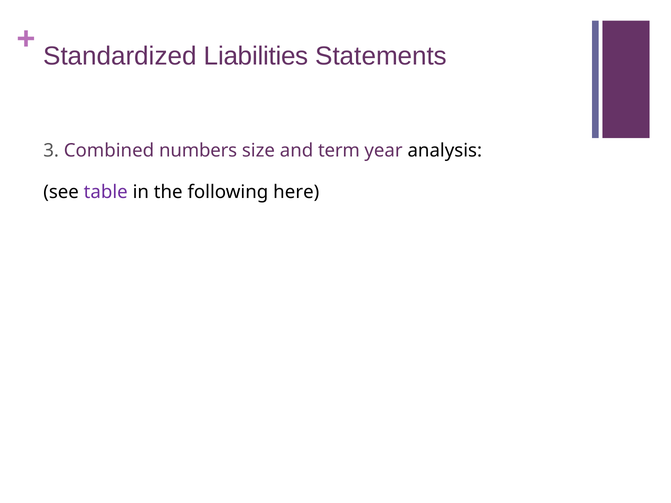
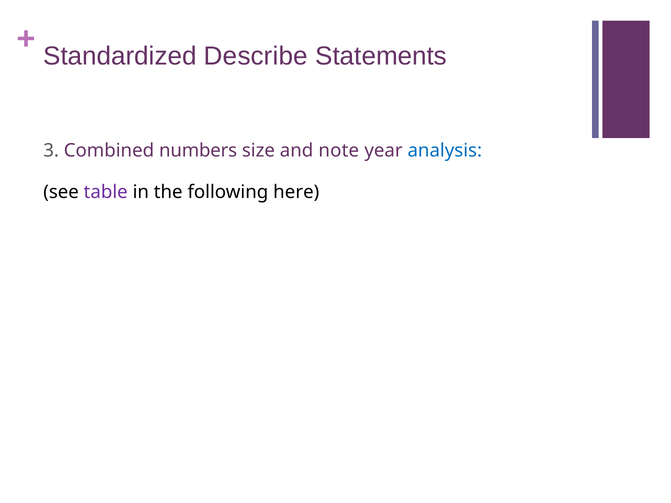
Liabilities: Liabilities -> Describe (256, 56)
term: term -> note (339, 151)
analysis colour: black -> blue (445, 151)
